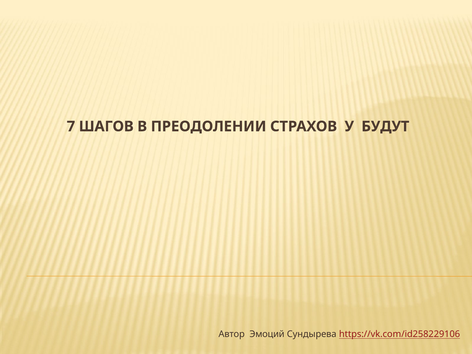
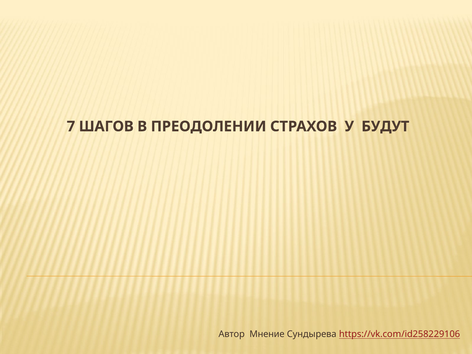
Эмоций: Эмоций -> Мнение (267, 334)
